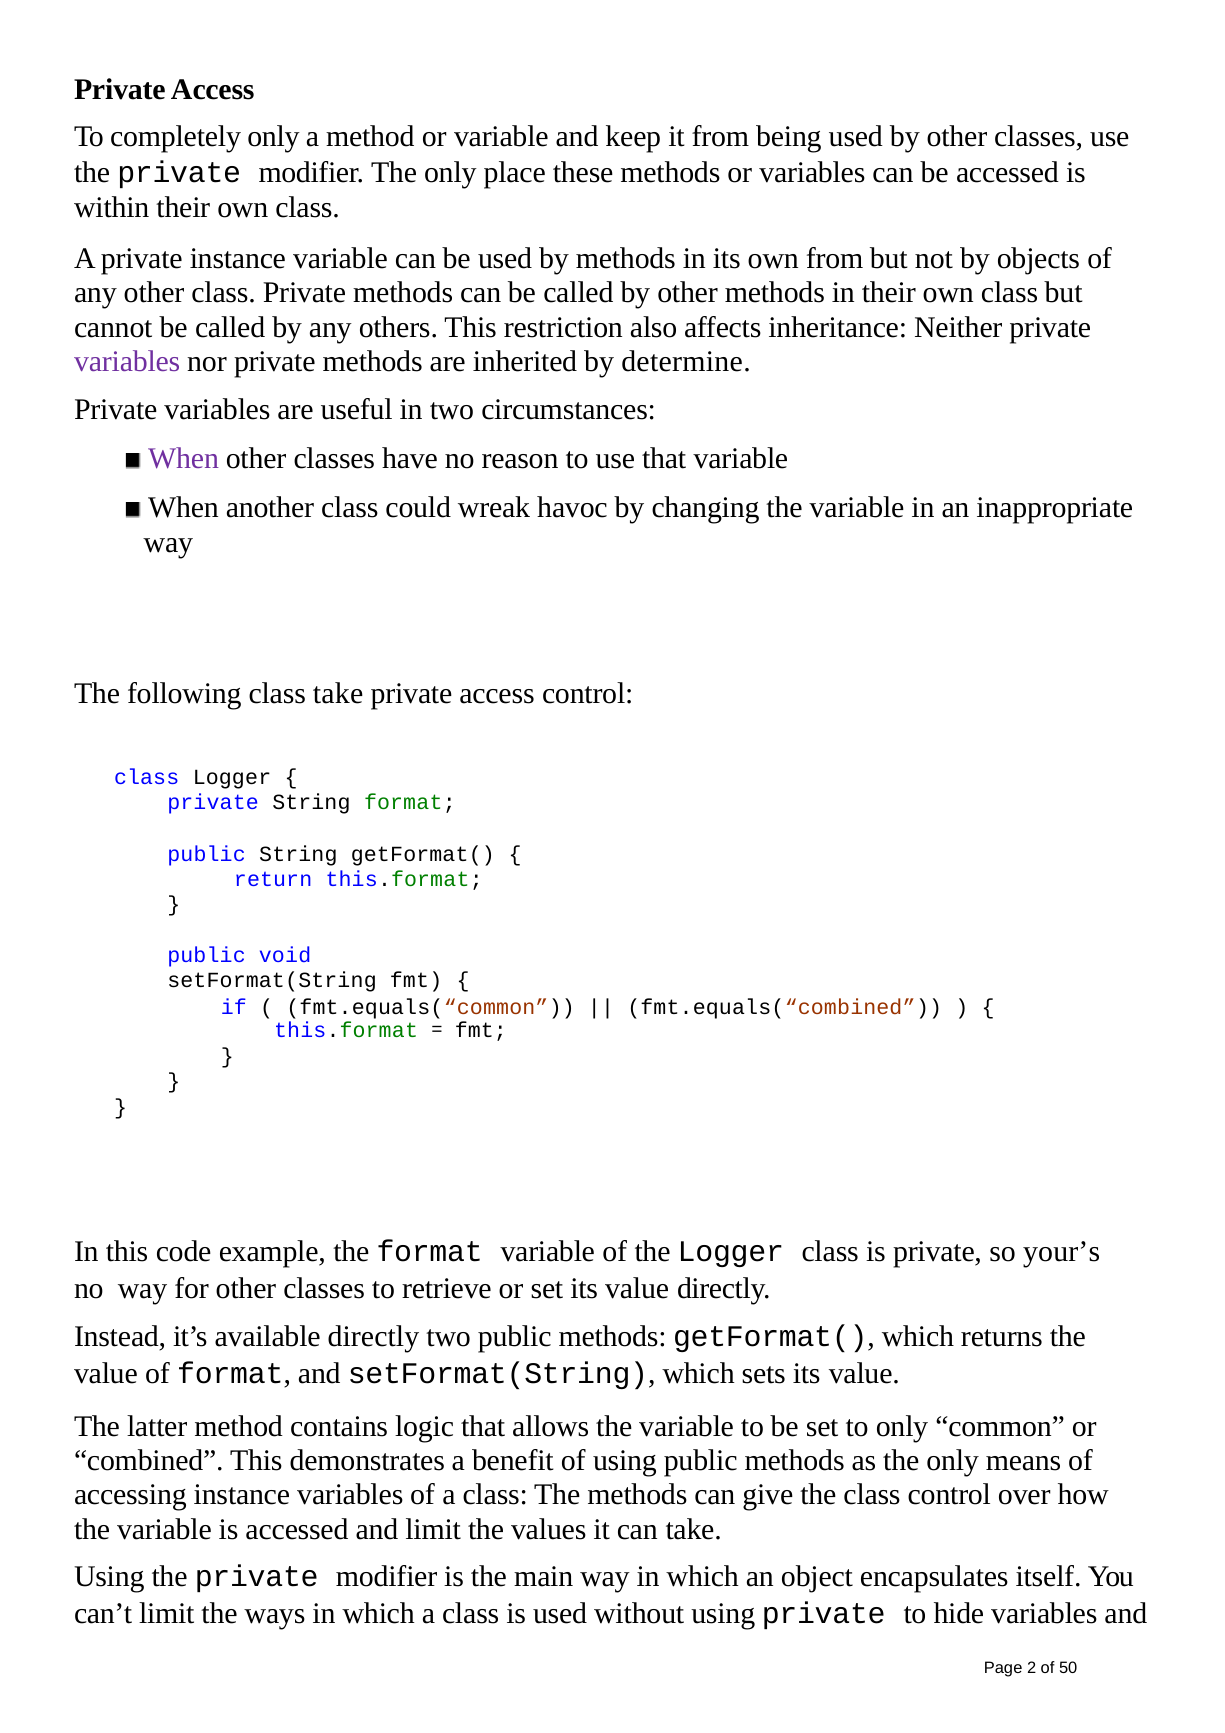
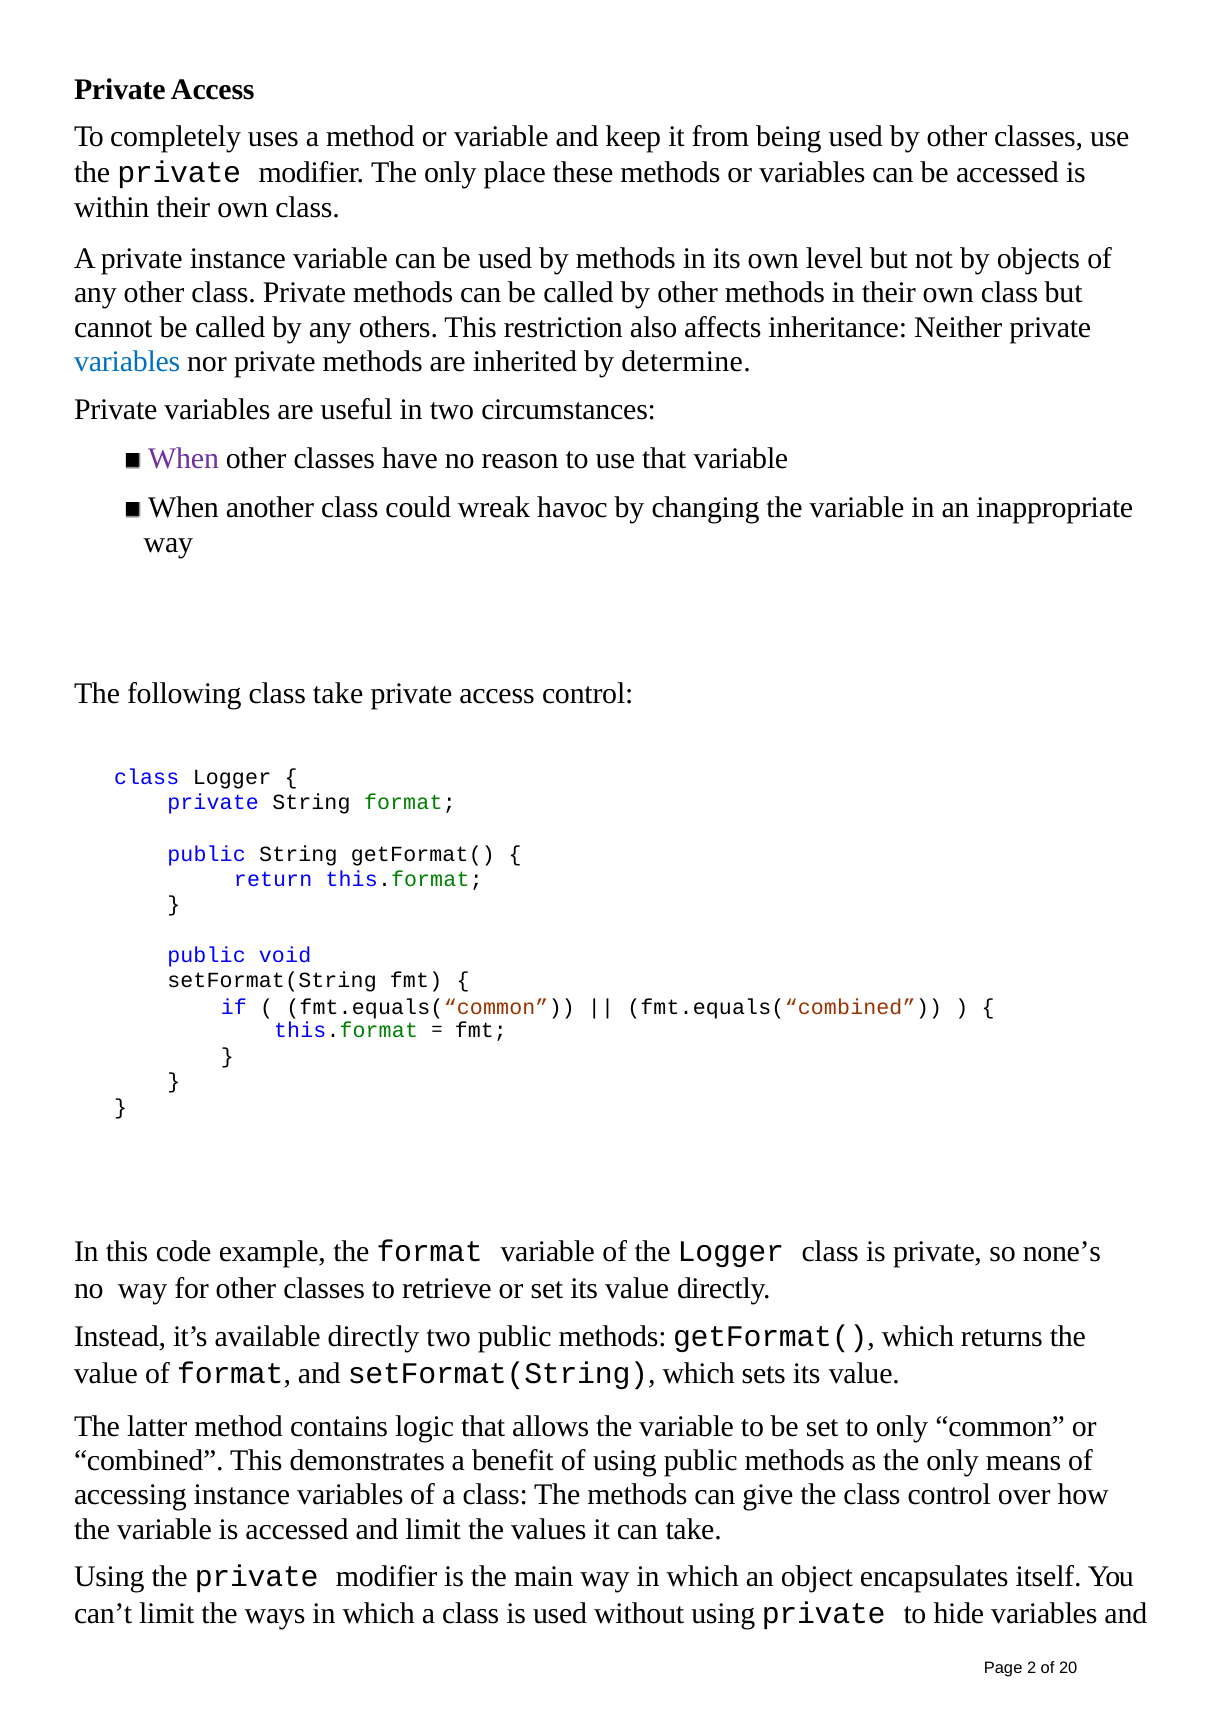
completely only: only -> uses (273, 137)
own from: from -> level (835, 259)
variables colour: purple -> blue (127, 362)
your’s: your’s -> none’s (1062, 1252)
50: 50 -> 20 (1068, 1669)
